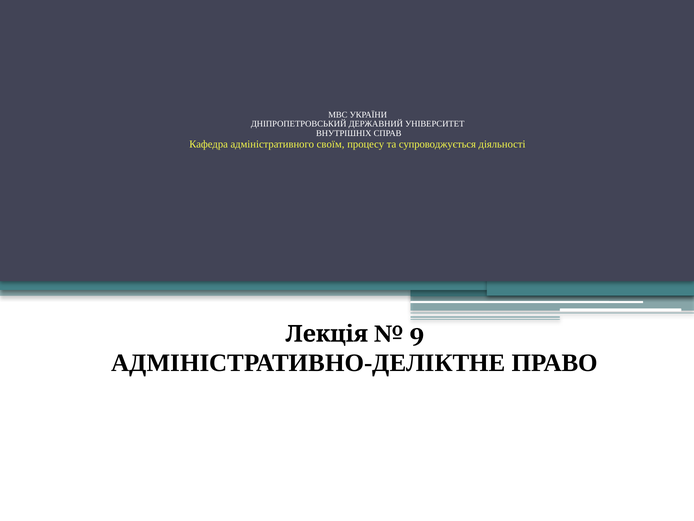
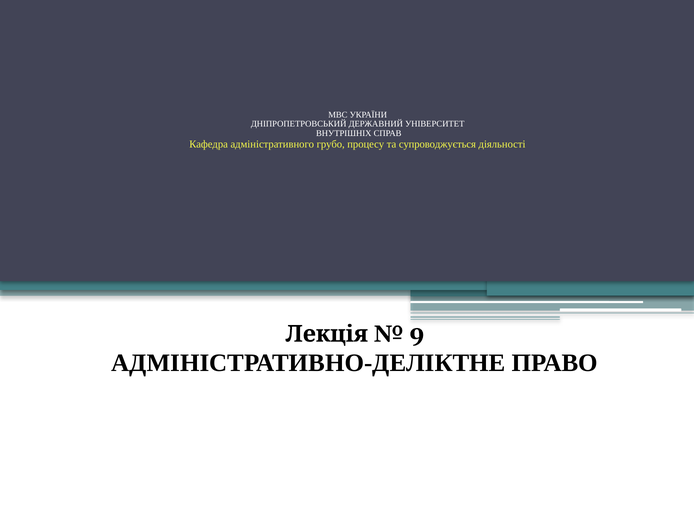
своїм: своїм -> грубо (331, 144)
